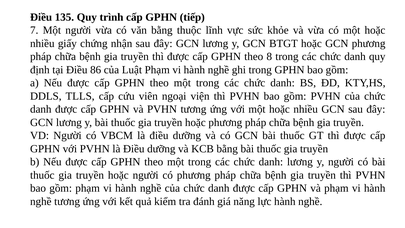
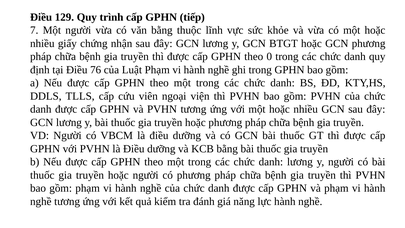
135: 135 -> 129 (64, 17)
8: 8 -> 0 (269, 57)
86: 86 -> 76 (96, 70)
